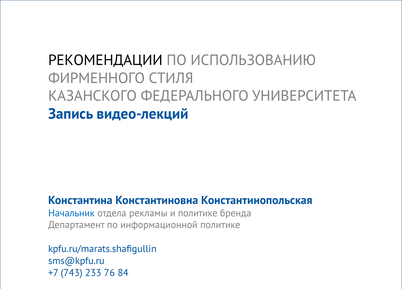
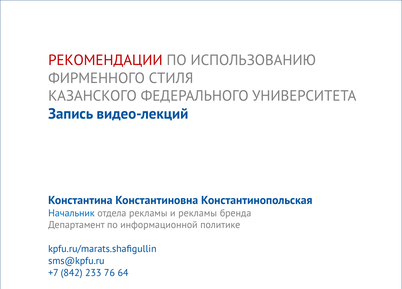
РЕКОМЕНДАЦИИ colour: black -> red (105, 60)
и политике: политике -> рекламы (198, 213)
743: 743 -> 842 (72, 273)
84: 84 -> 64 (123, 273)
